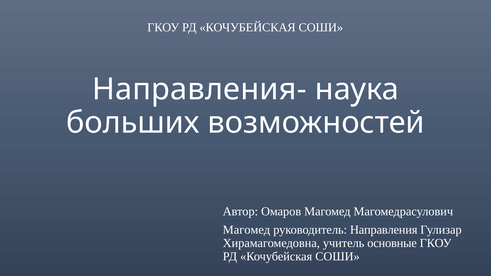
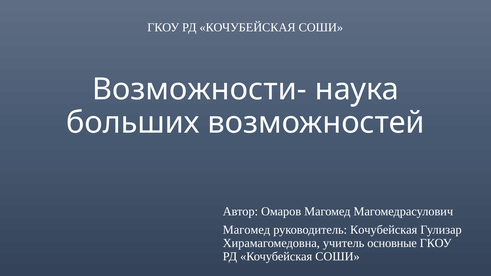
Направления-: Направления- -> Возможности- (199, 90)
руководитель Направления: Направления -> Кочубейская (384, 230)
